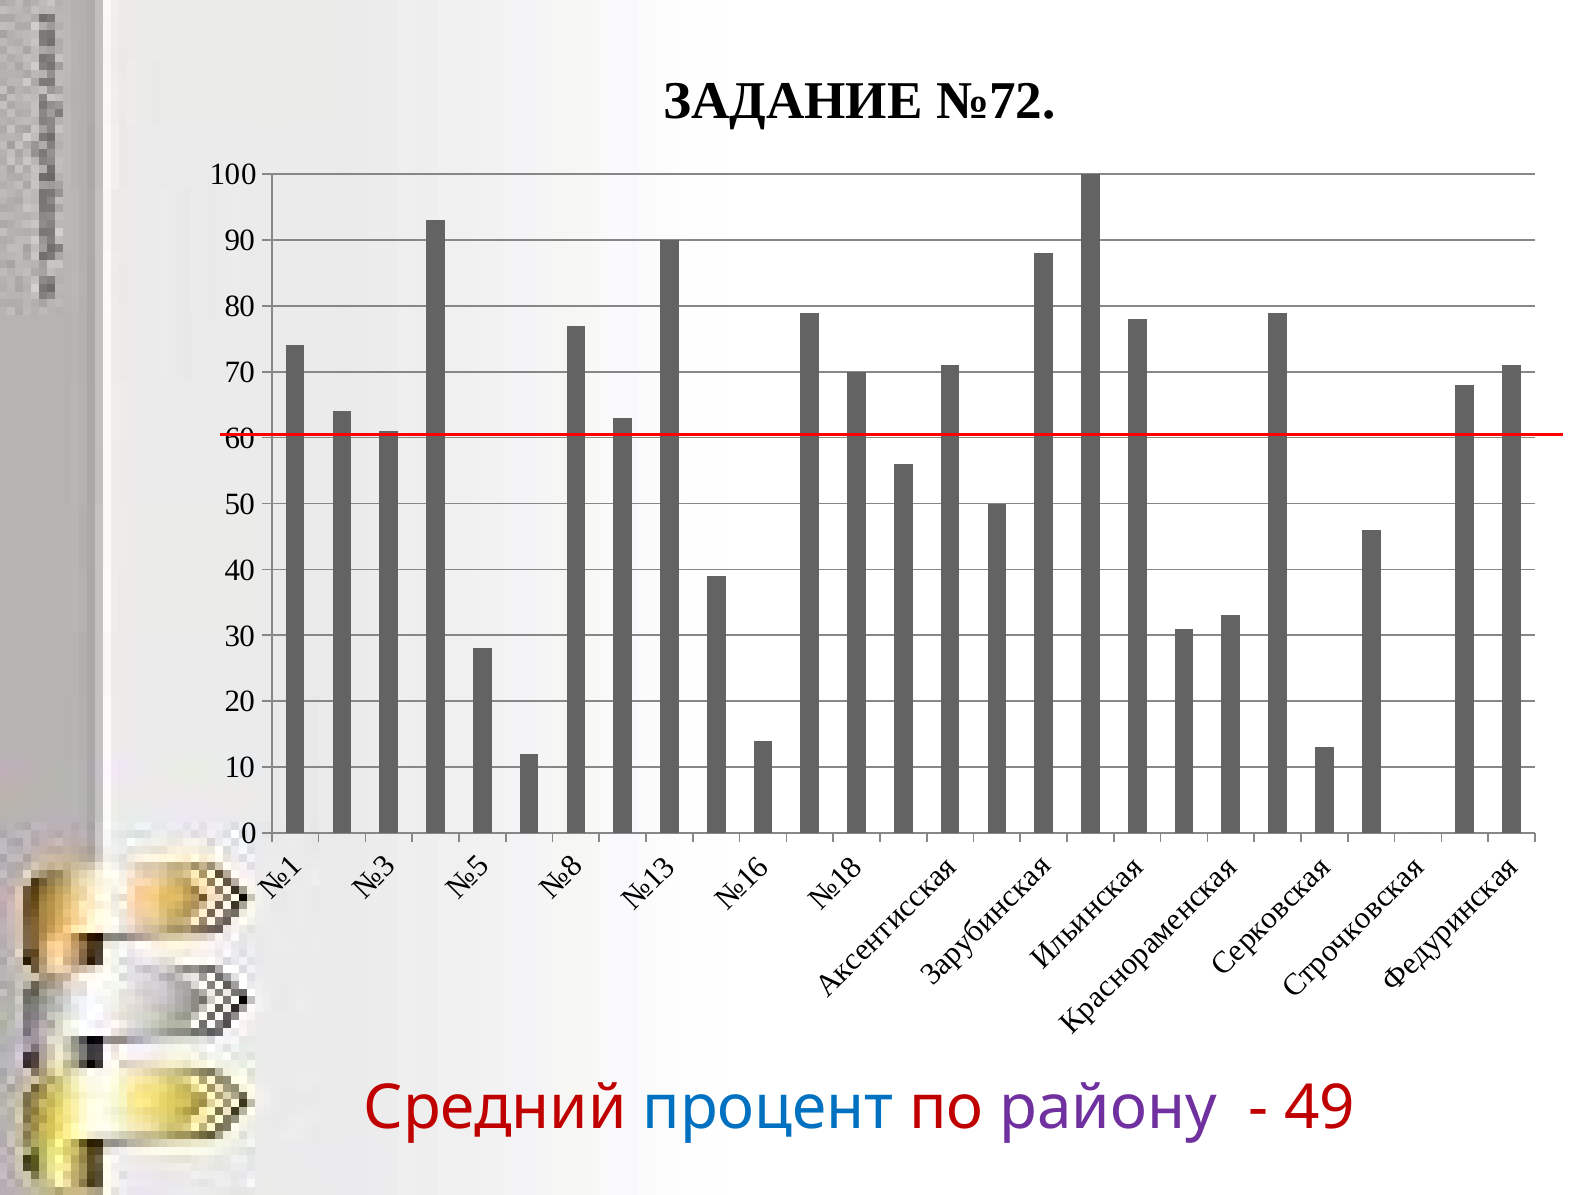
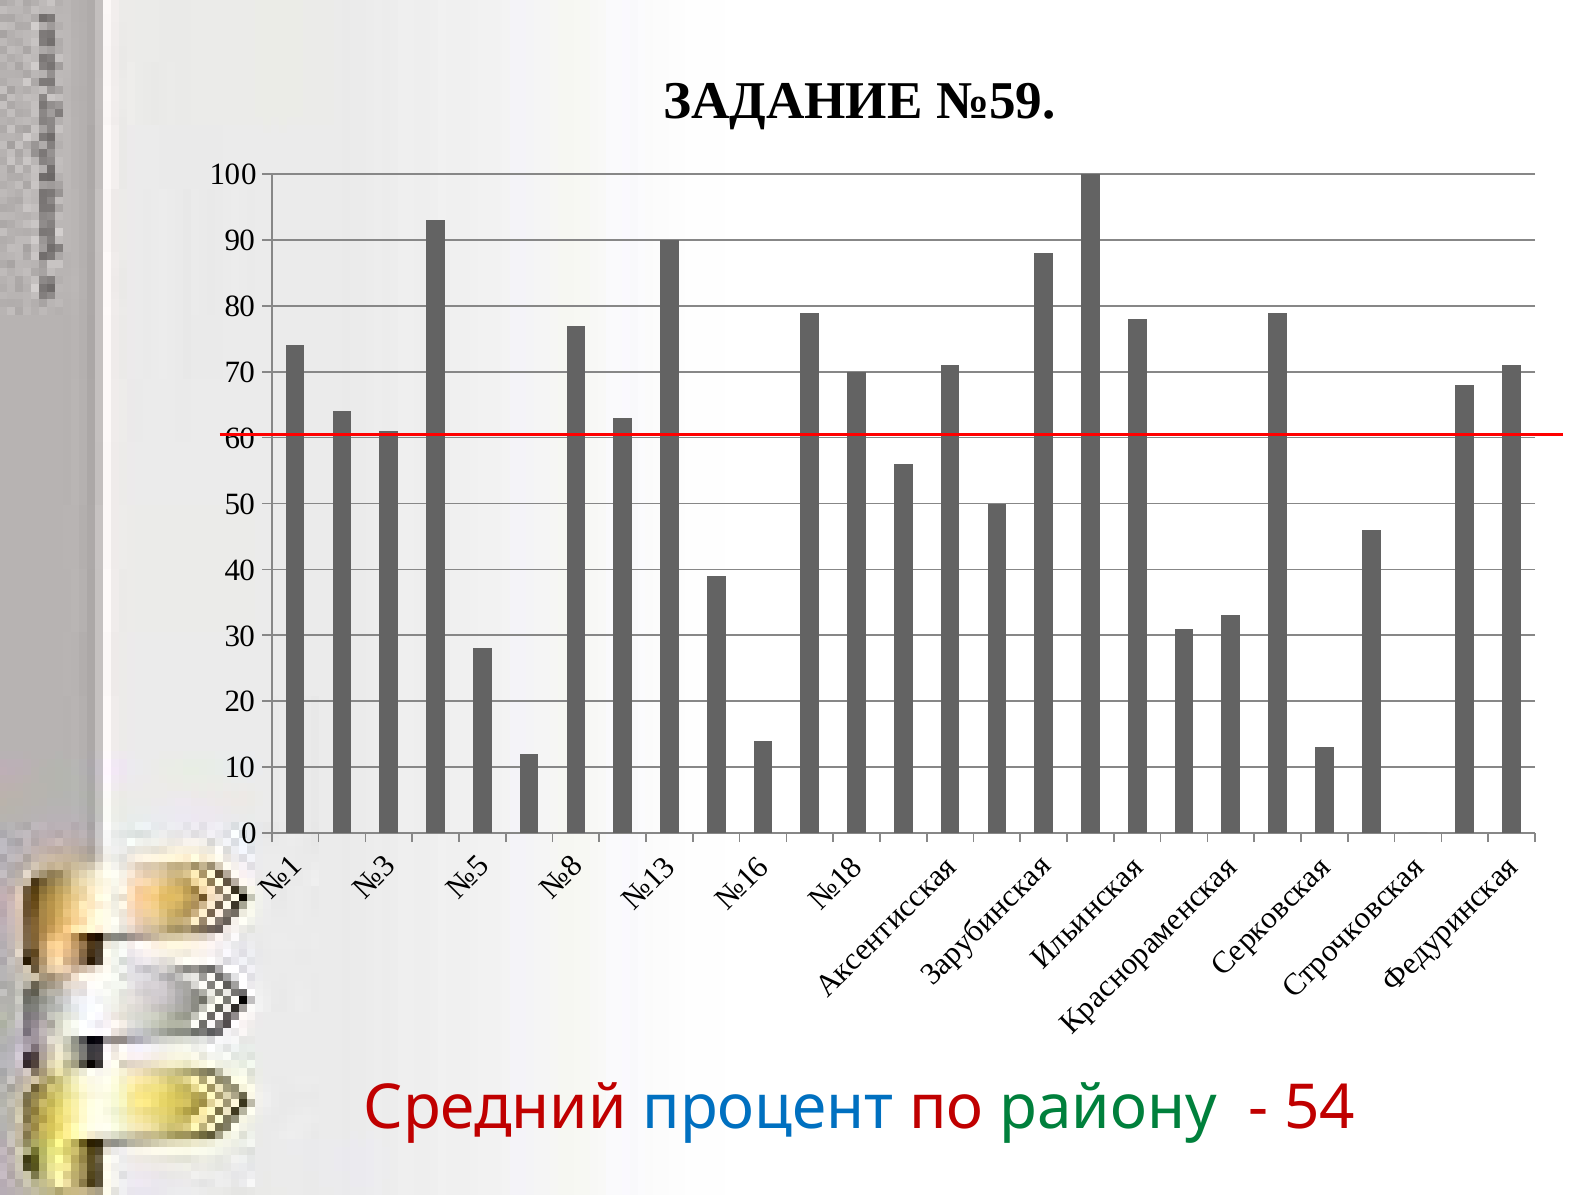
№72: №72 -> №59 (996, 101)
району colour: purple -> green (1108, 1108)
49: 49 -> 54 (1320, 1108)
